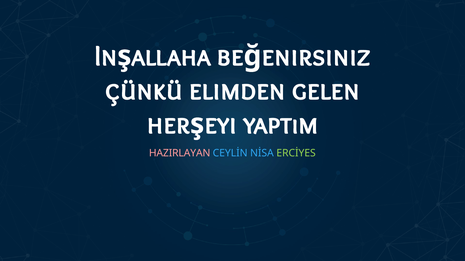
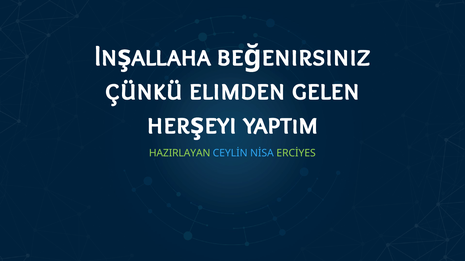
HAZIRLAYAN colour: pink -> light green (180, 153)
